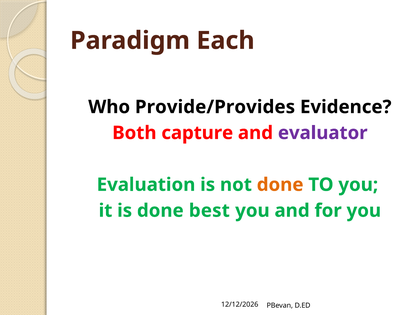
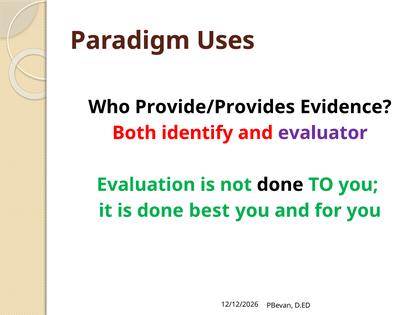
Each: Each -> Uses (226, 41)
capture: capture -> identify (197, 133)
done colour: orange -> black (280, 185)
